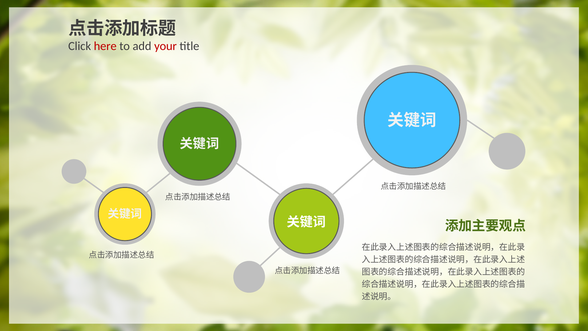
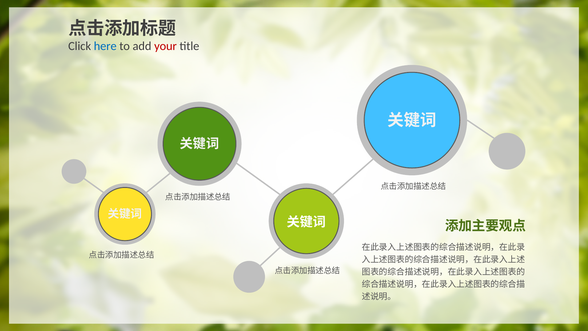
here colour: red -> blue (105, 46)
